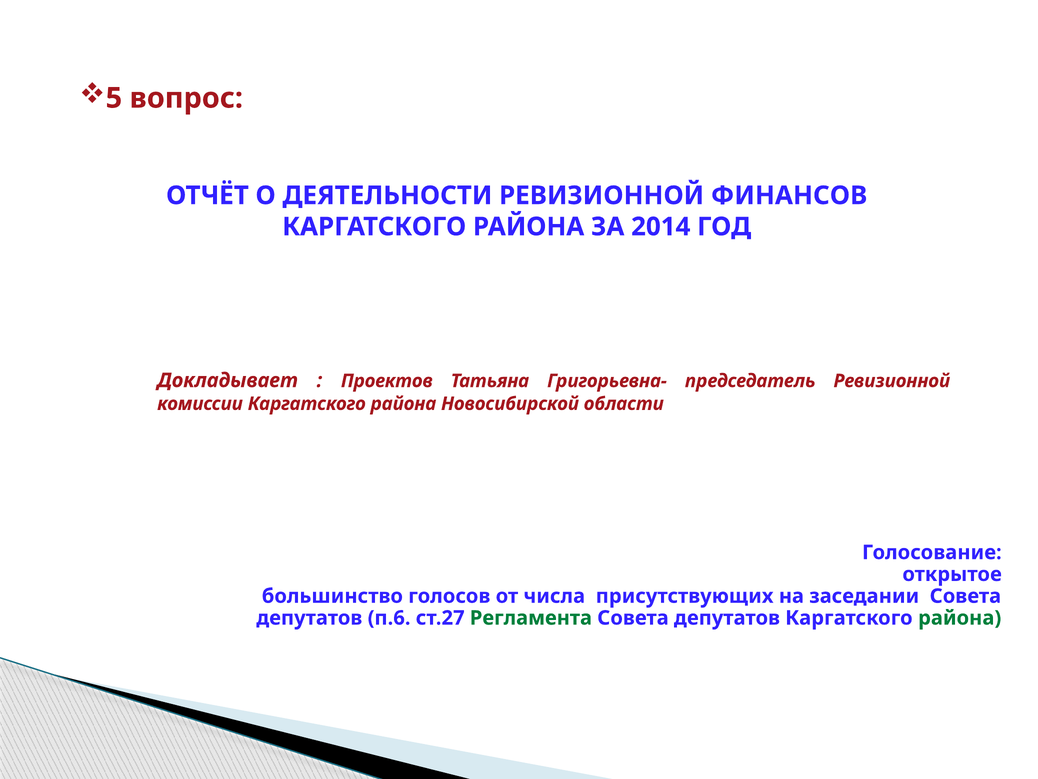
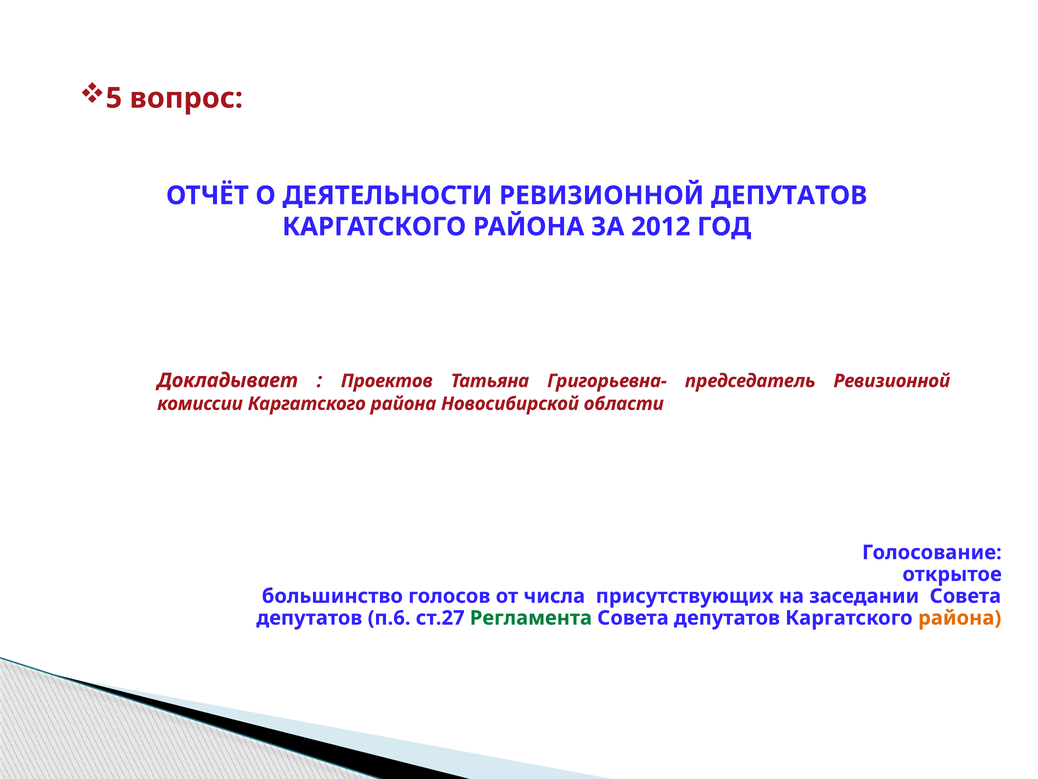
РЕВИЗИОННОЙ ФИНАНСОВ: ФИНАНСОВ -> ДЕПУТАТОВ (789, 195)
2014: 2014 -> 2012 (661, 227)
района colour: green -> orange (960, 618)
